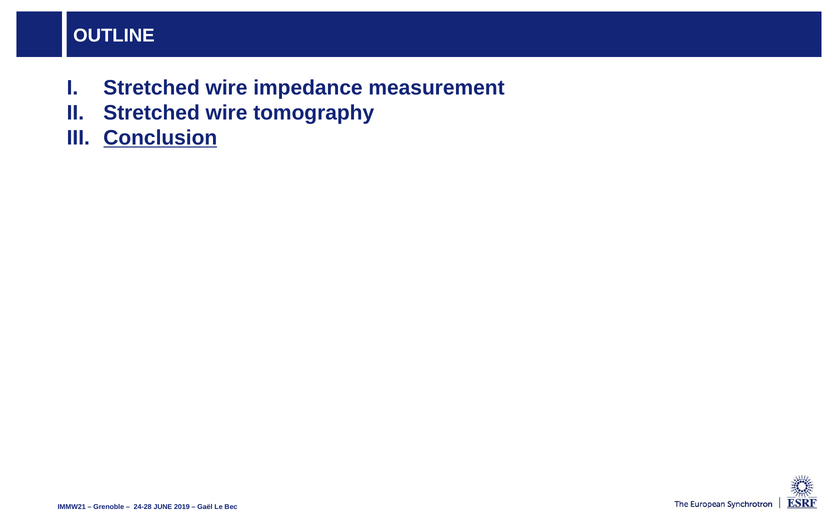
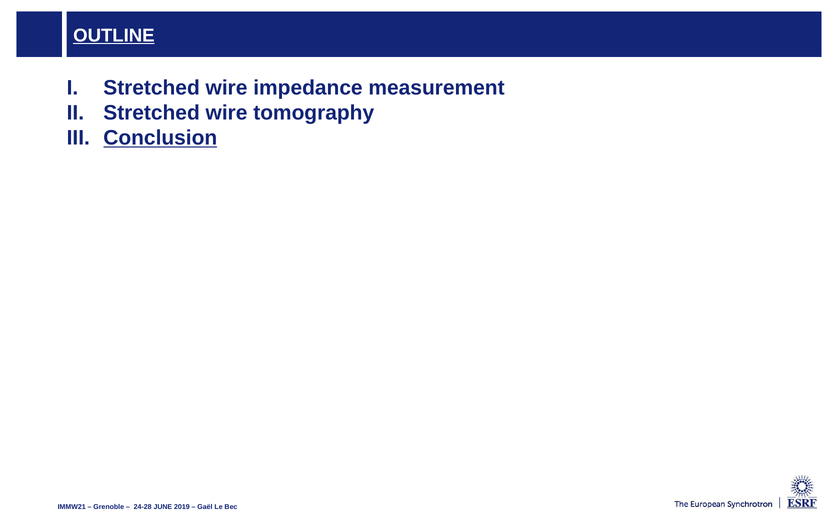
OUTLINE underline: none -> present (114, 36)
